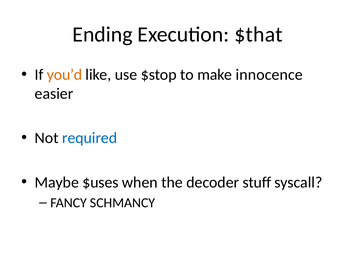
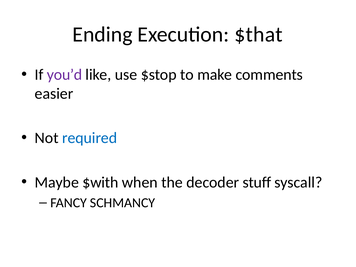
you’d colour: orange -> purple (65, 75)
innocence: innocence -> comments (269, 75)
$uses: $uses -> $with (100, 182)
